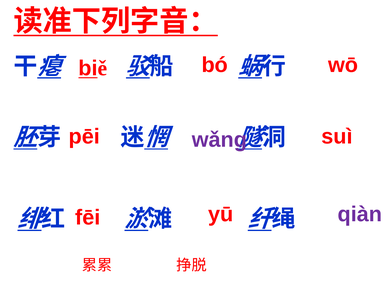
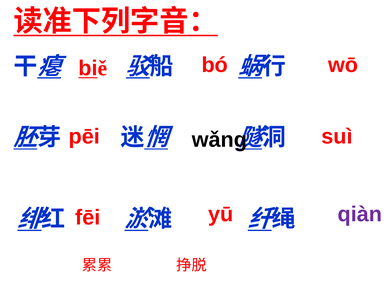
wǎng colour: purple -> black (219, 140)
